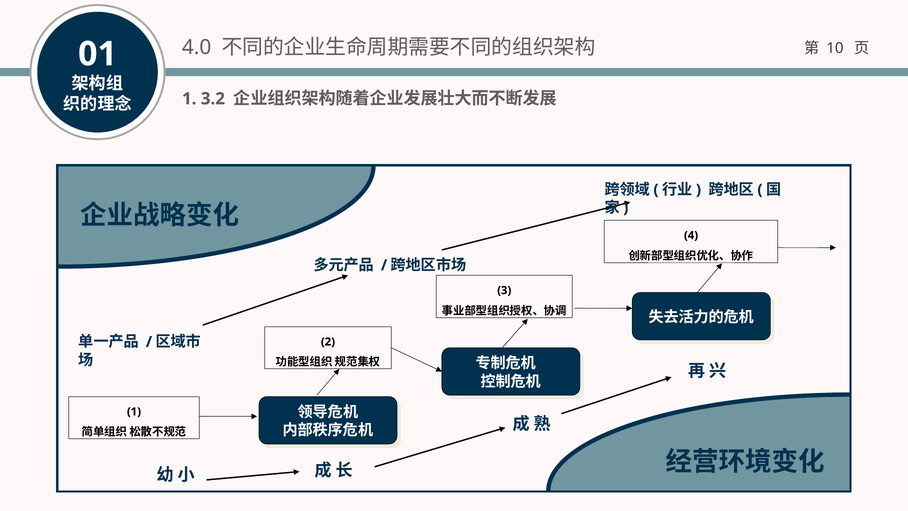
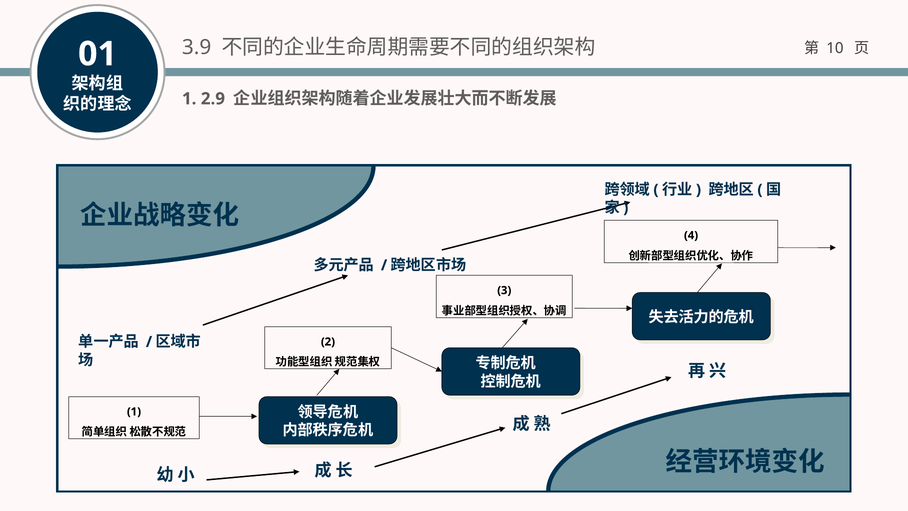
4.0: 4.0 -> 3.9 (197, 47)
3.2: 3.2 -> 2.9 (213, 99)
